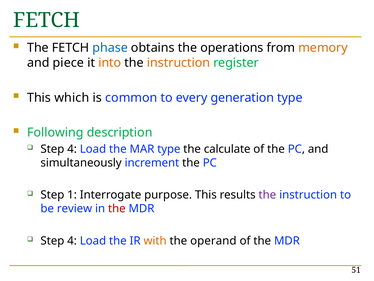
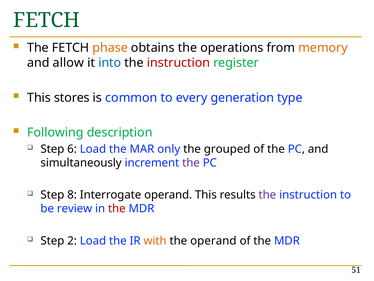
phase colour: blue -> orange (110, 48)
piece: piece -> allow (68, 63)
into colour: orange -> blue (110, 63)
instruction colour: orange -> red (179, 63)
which: which -> stores (72, 97)
4: 4 -> 6 (72, 149)
MAR type: type -> only (169, 149)
calculate: calculate -> grouped (227, 149)
the colour: black -> purple (191, 163)
1: 1 -> 8 (72, 195)
Interrogate purpose: purpose -> operand (168, 195)
4: 4 -> 2 (72, 240)
